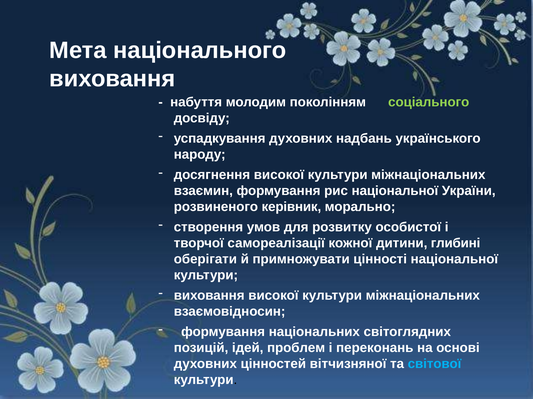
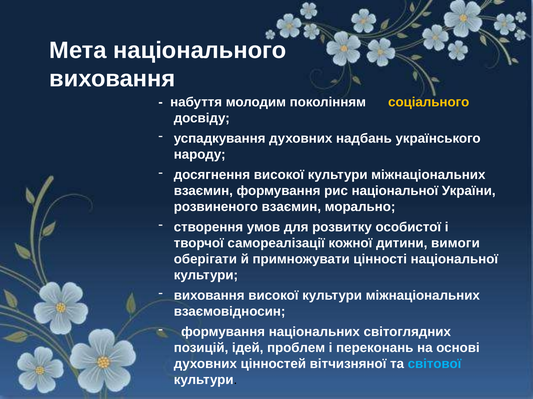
соціального colour: light green -> yellow (429, 102)
розвиненого керівник: керівник -> взаємин (291, 207)
глибині: глибині -> вимоги (455, 244)
